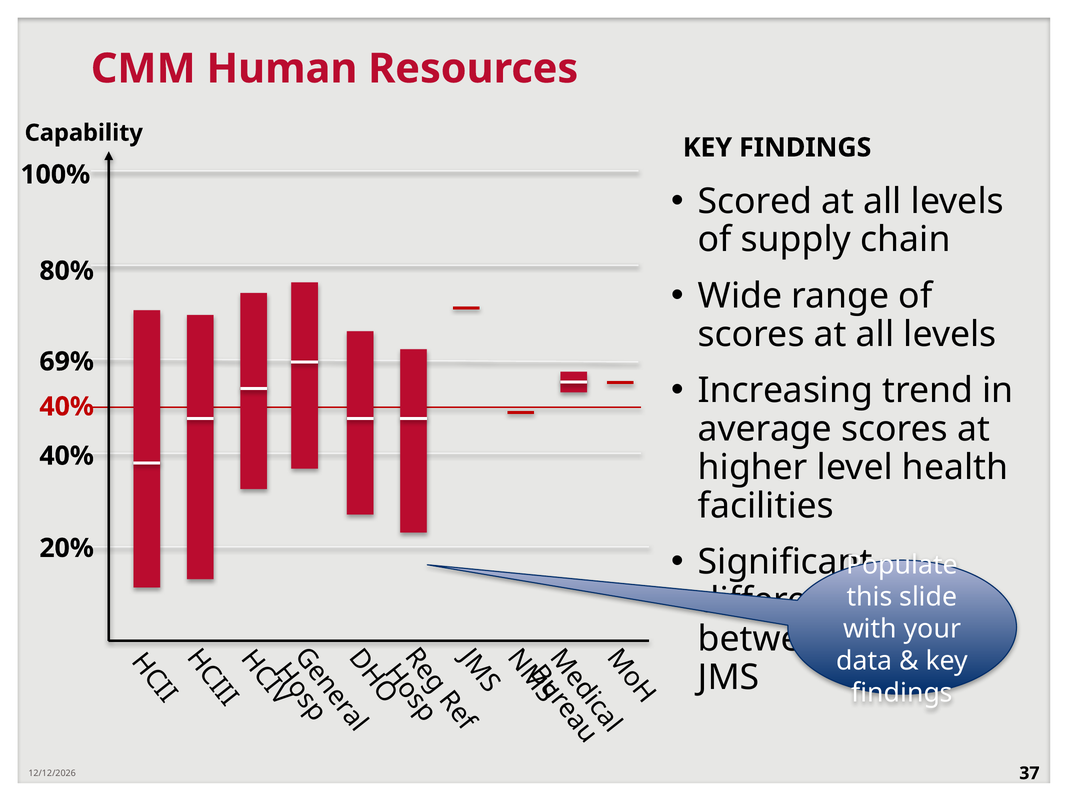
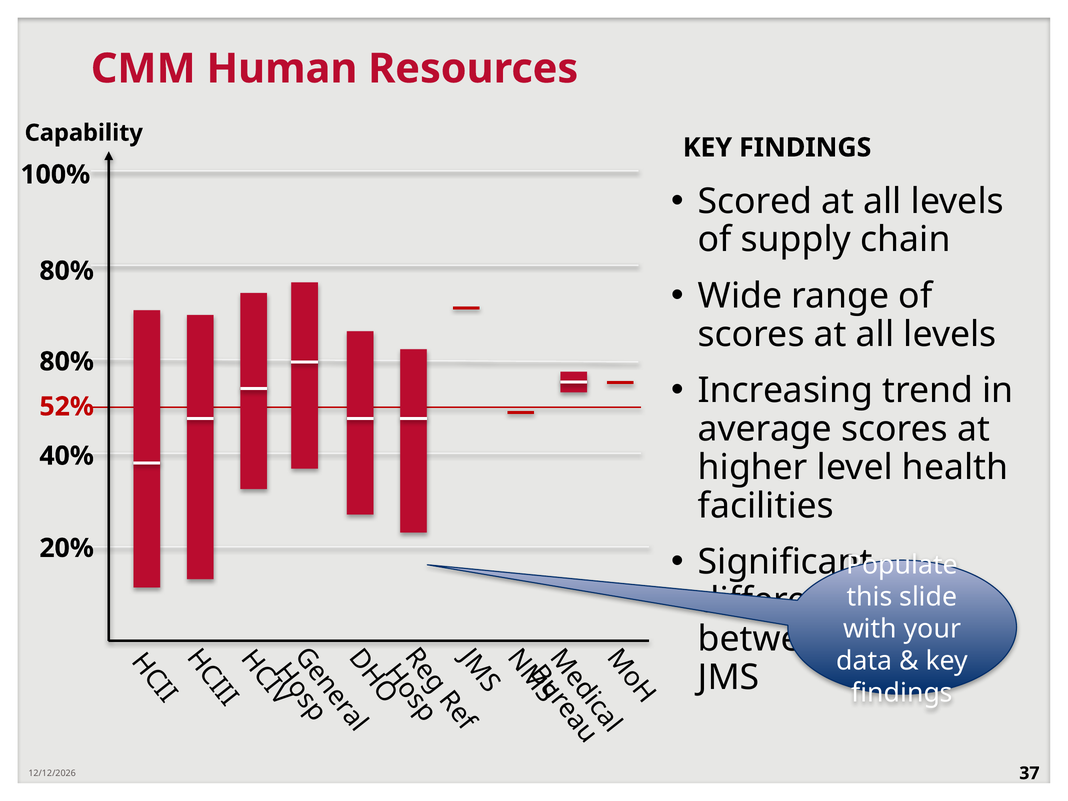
69%: 69% -> 80% (67, 362)
40%: 40% -> 52% (67, 407)
